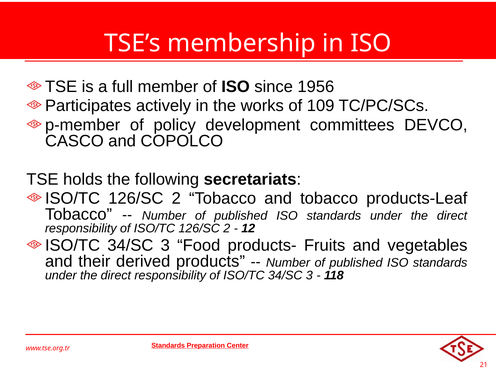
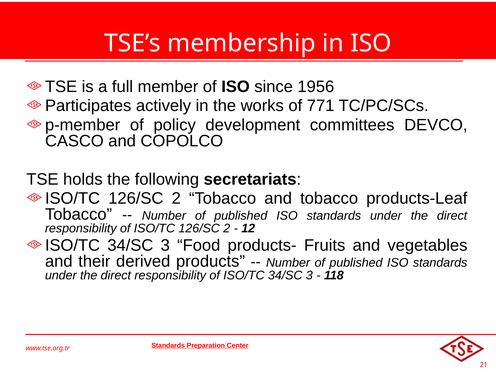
109: 109 -> 771 (321, 106)
